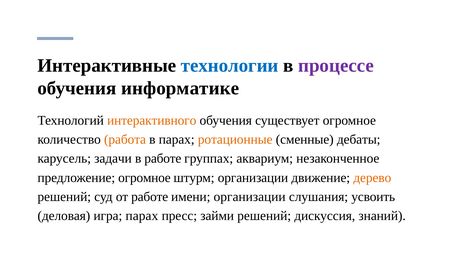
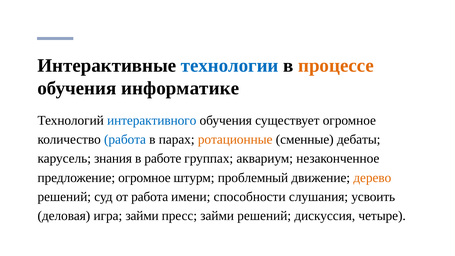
процессе colour: purple -> orange (336, 66)
интерактивного colour: orange -> blue (152, 120)
работа colour: orange -> blue (125, 139)
задачи: задачи -> знания (113, 159)
штурм организации: организации -> проблемный (253, 178)
от работе: работе -> работа (150, 197)
имени организации: организации -> способности (250, 197)
игра парах: парах -> займи (142, 216)
знаний: знаний -> четыре (382, 216)
